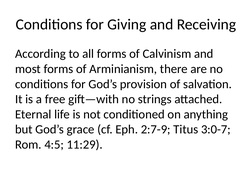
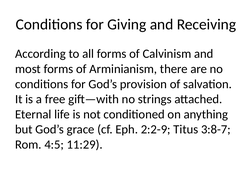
2:7-9: 2:7-9 -> 2:2-9 (156, 129)
3:0-7: 3:0-7 -> 3:8-7 (216, 129)
